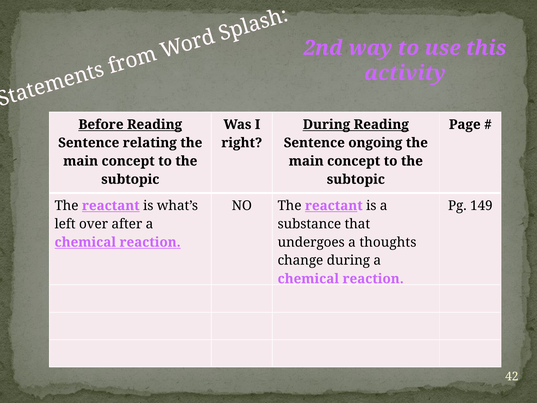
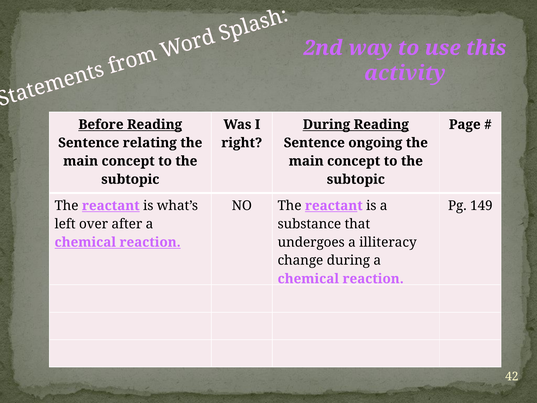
thoughts: thoughts -> illiteracy (388, 242)
